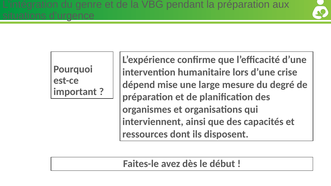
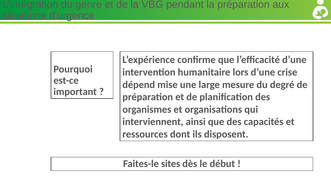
avez: avez -> sites (171, 164)
